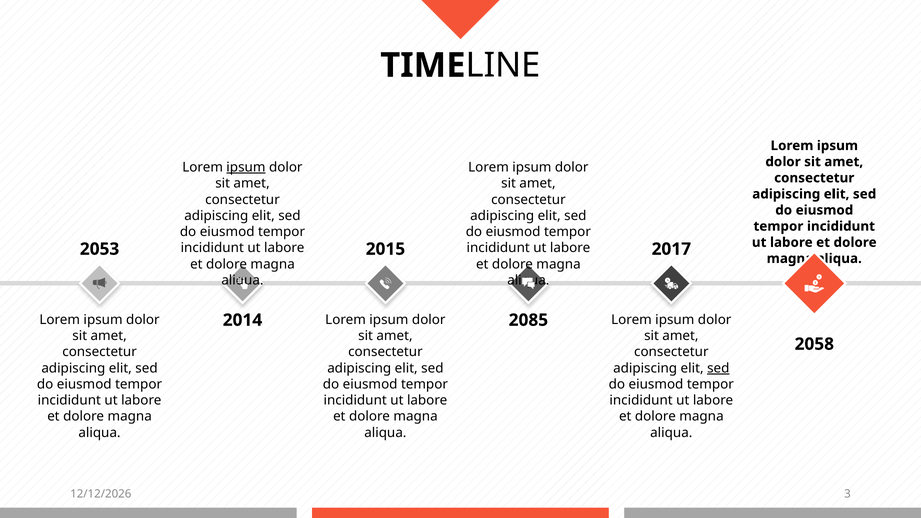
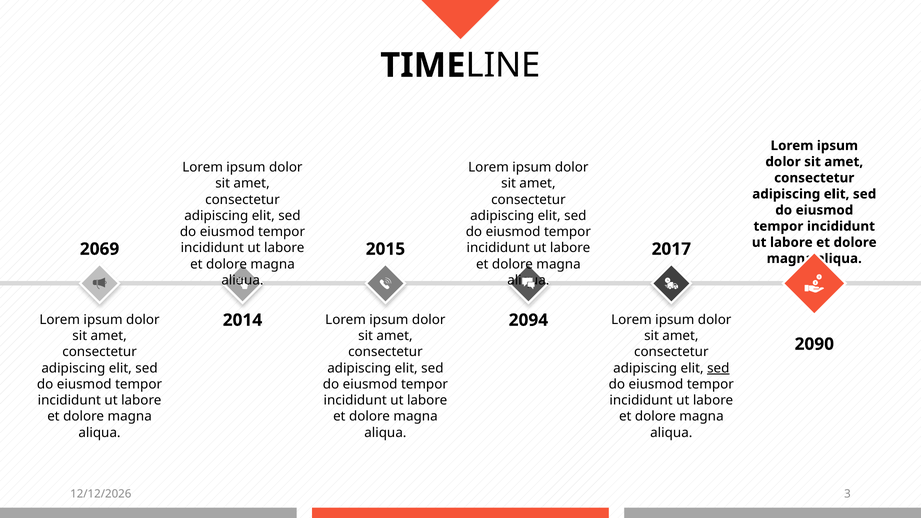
ipsum underline: present -> none (246, 167)
2053: 2053 -> 2069 (100, 249)
2085: 2085 -> 2094 (528, 320)
2058: 2058 -> 2090 (814, 344)
